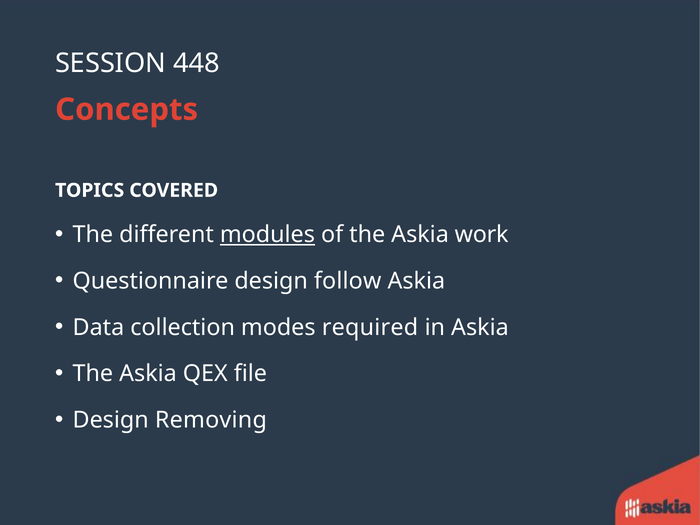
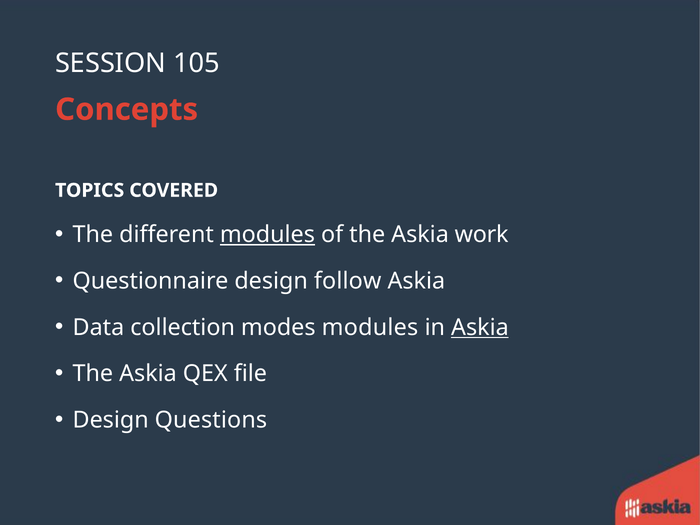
448: 448 -> 105 (196, 63)
modes required: required -> modules (370, 327)
Askia underline: none -> present (480, 327)
Removing: Removing -> Questions (211, 420)
